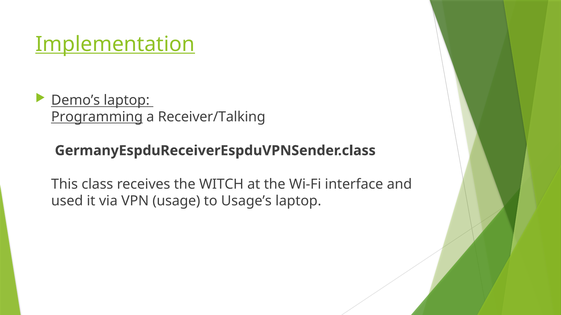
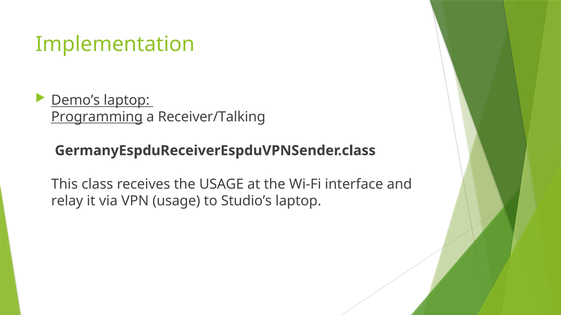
Implementation underline: present -> none (115, 44)
the WITCH: WITCH -> USAGE (221, 184)
used: used -> relay (67, 201)
Usage’s: Usage’s -> Studio’s (246, 201)
